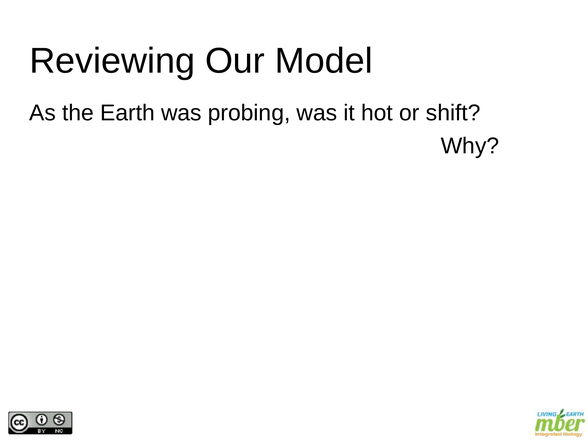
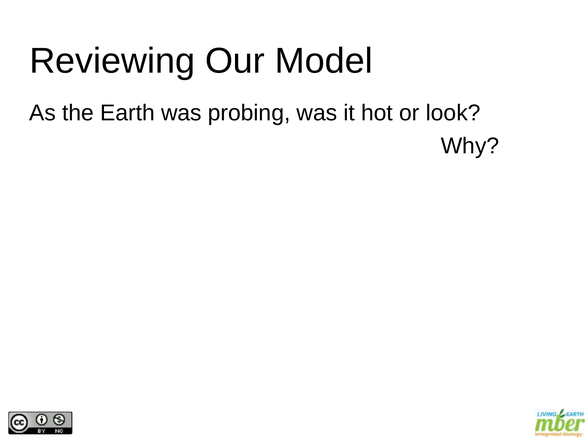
shift: shift -> look (453, 113)
